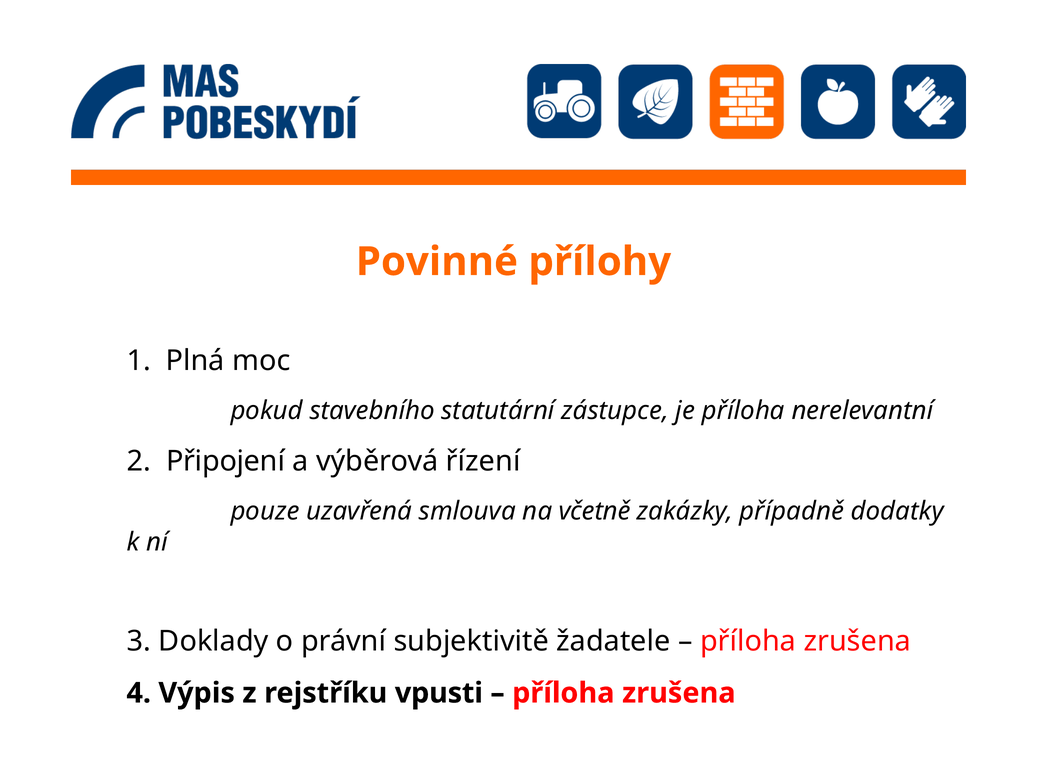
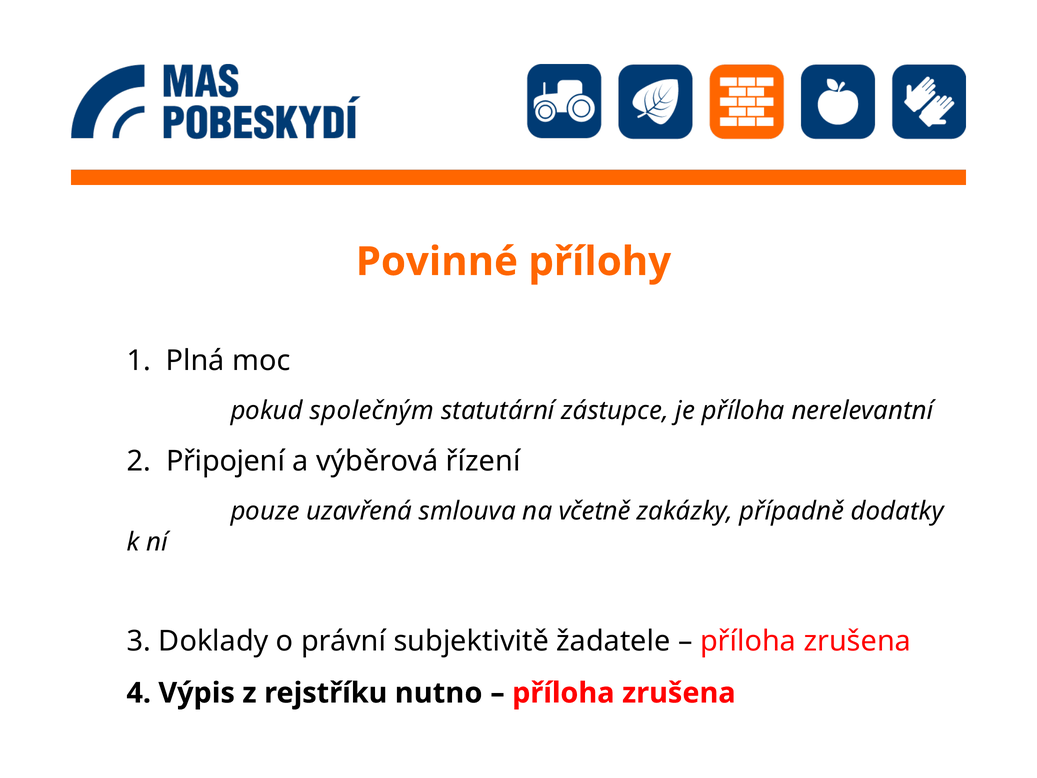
stavebního: stavebního -> společným (372, 411)
vpusti: vpusti -> nutno (439, 693)
